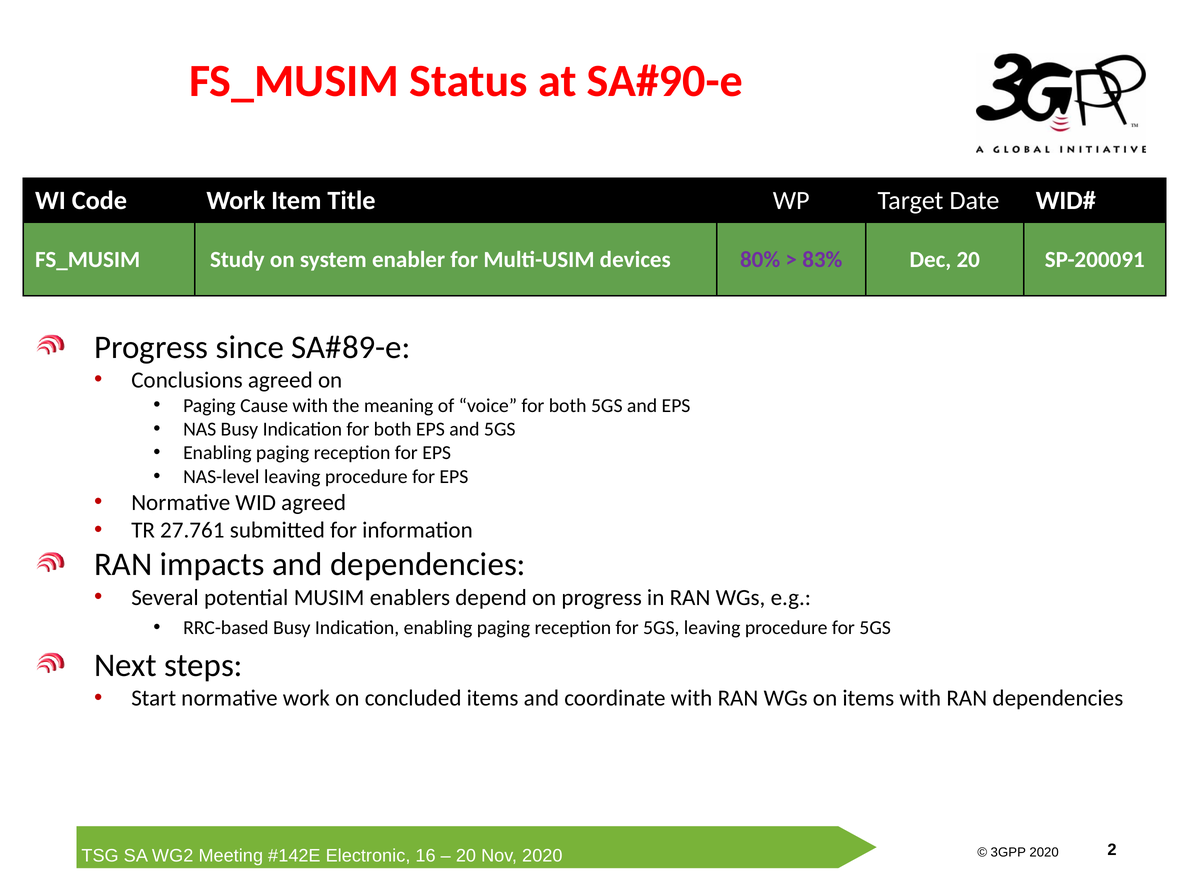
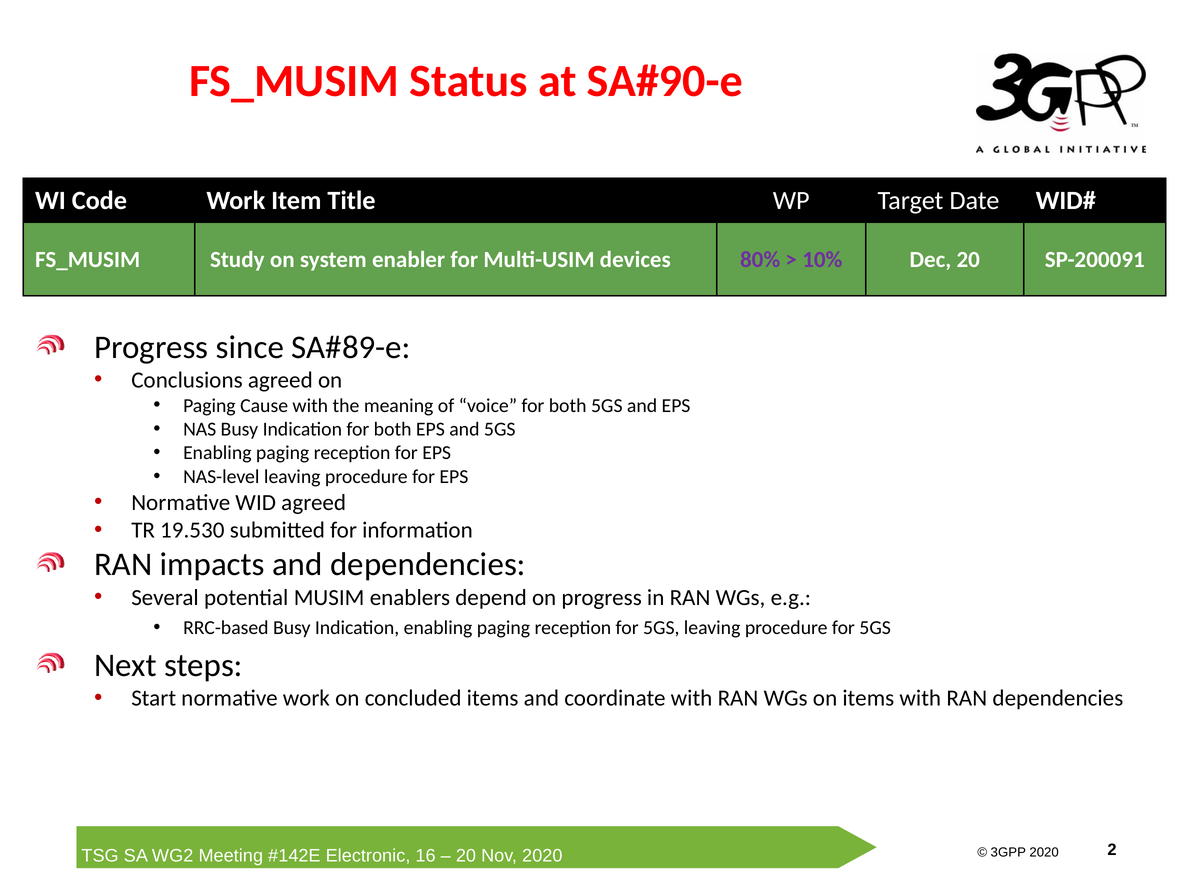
83%: 83% -> 10% (822, 260)
27.761: 27.761 -> 19.530 (192, 531)
